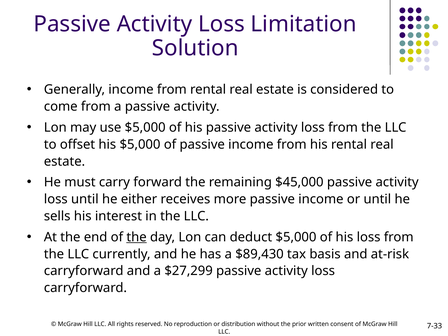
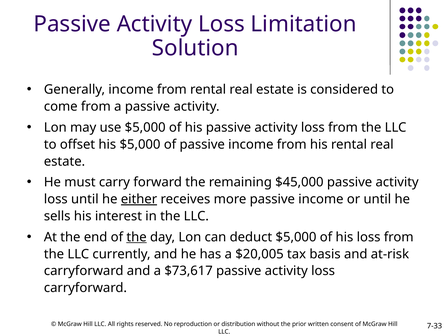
either underline: none -> present (139, 199)
$89,430: $89,430 -> $20,005 (260, 254)
$27,299: $27,299 -> $73,617 (189, 271)
